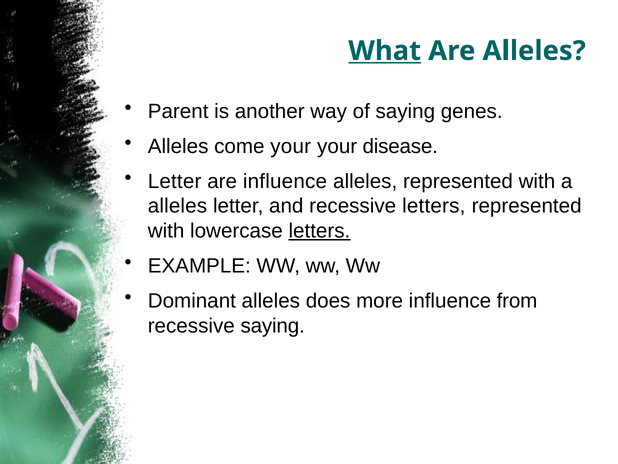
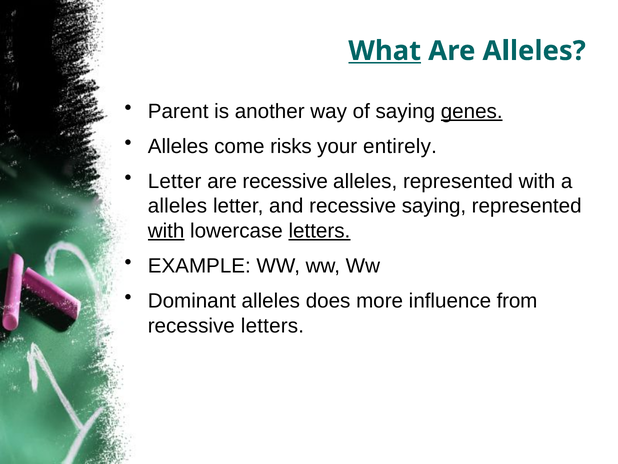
genes underline: none -> present (472, 111)
come your: your -> risks (291, 146)
disease: disease -> entirely (400, 146)
are influence: influence -> recessive (285, 181)
recessive letters: letters -> saying (434, 206)
with underline: none -> present (166, 231)
recessive saying: saying -> letters (272, 325)
